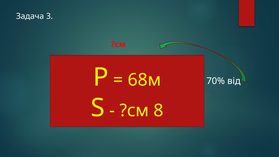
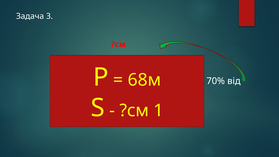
8: 8 -> 1 (159, 111)
